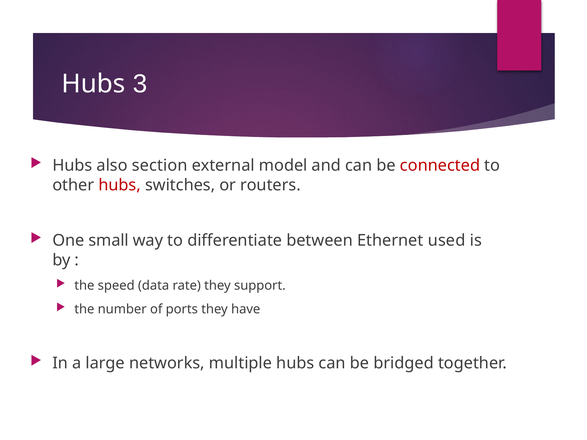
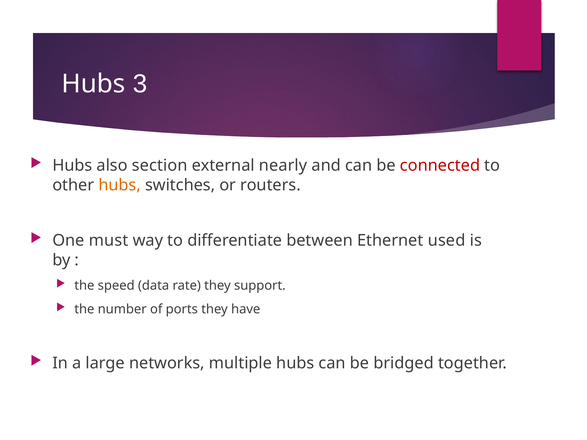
model: model -> nearly (283, 166)
hubs colour: red -> orange (120, 185)
small: small -> must (109, 241)
